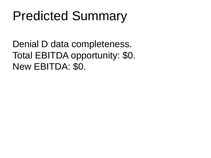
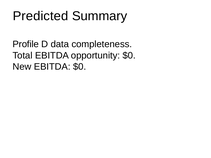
Denial: Denial -> Profile (26, 44)
